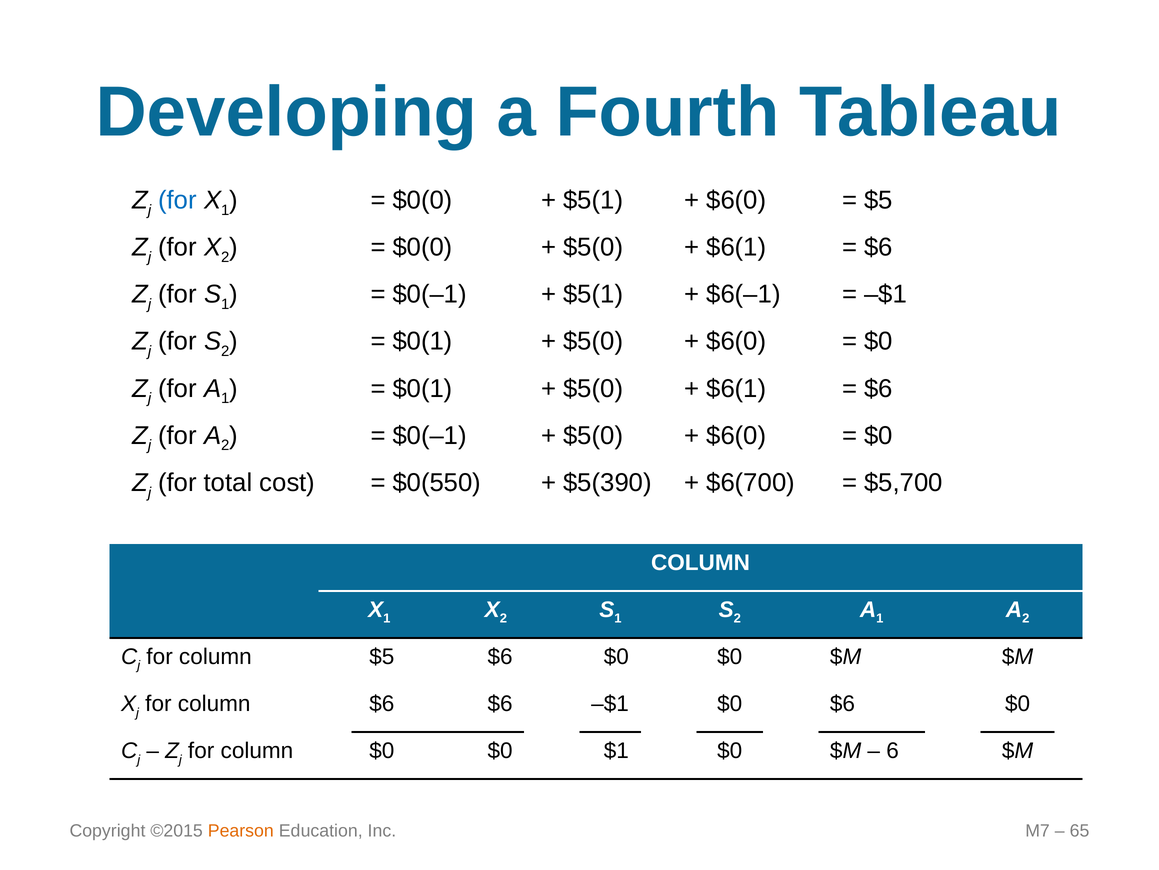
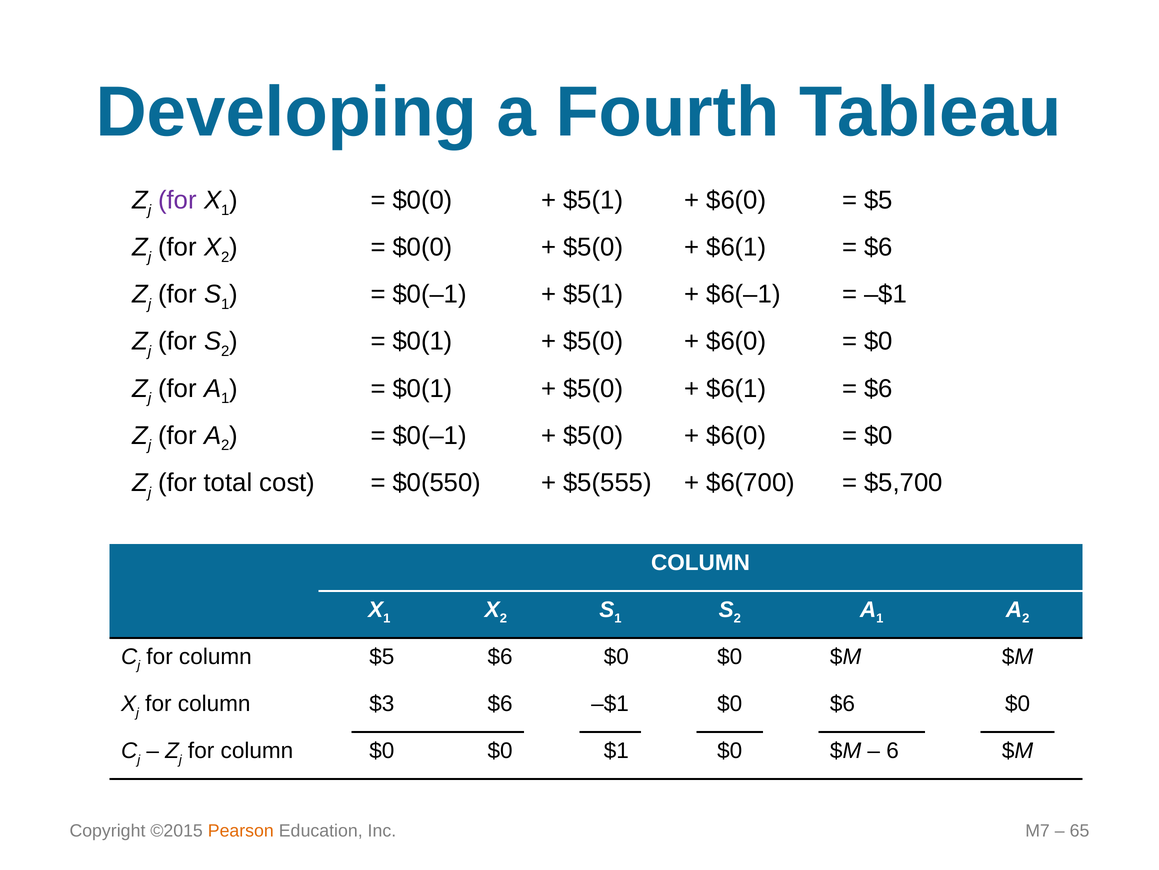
for colour: blue -> purple (178, 200)
$5(390: $5(390 -> $5(555 (607, 482)
column $6: $6 -> $3 (382, 703)
